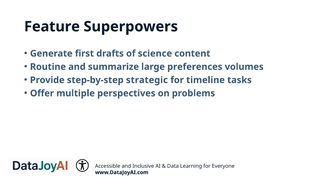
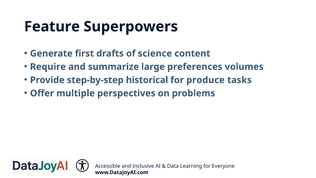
Routine: Routine -> Require (48, 67)
strategic: strategic -> historical (147, 80)
timeline: timeline -> produce (205, 80)
